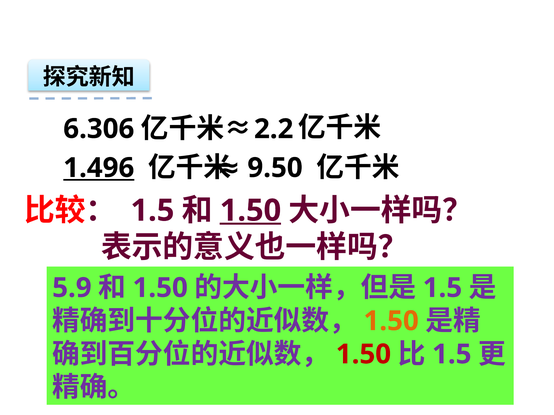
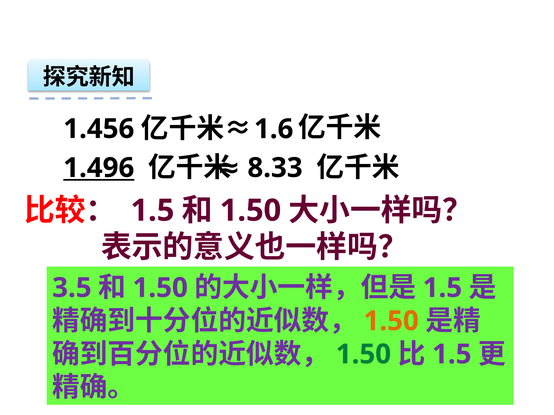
6.306: 6.306 -> 1.456 (99, 129)
2.2: 2.2 -> 1.6 (274, 129)
9.50: 9.50 -> 8.33 (275, 168)
1.50 underline: present -> none (250, 211)
5.9: 5.9 -> 3.5 (72, 288)
1.50 colour: red -> green (363, 355)
